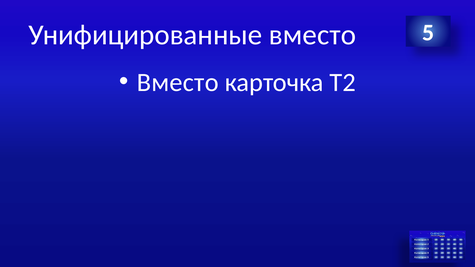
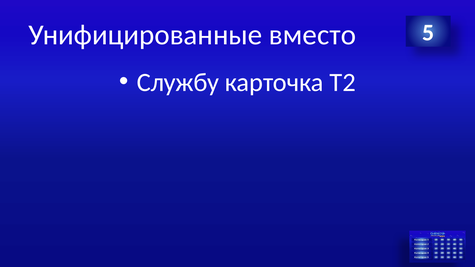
Вместо: Вместо -> Службу (178, 82)
